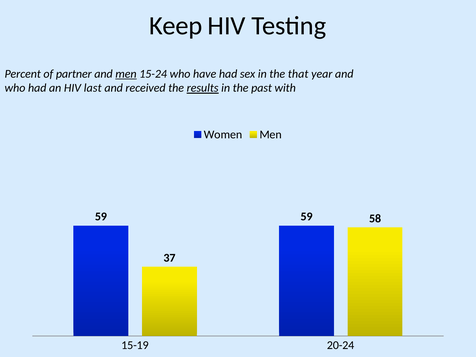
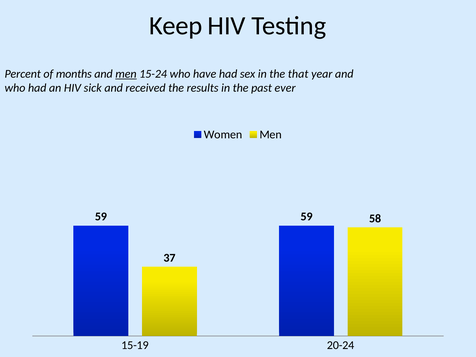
partner: partner -> months (74, 74)
last: last -> sick (93, 88)
results underline: present -> none (203, 88)
with: with -> ever (285, 88)
